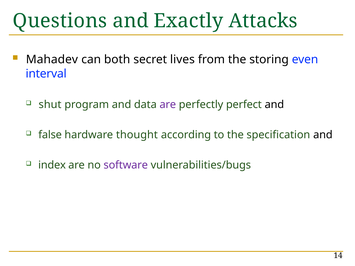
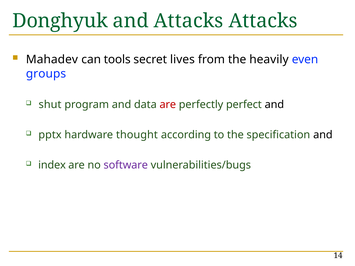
Questions: Questions -> Donghyuk (60, 21)
and Exactly: Exactly -> Attacks (189, 21)
both: both -> tools (117, 60)
storing: storing -> heavily (269, 60)
interval: interval -> groups (46, 74)
are colour: purple -> red (168, 105)
false: false -> pptx (50, 135)
